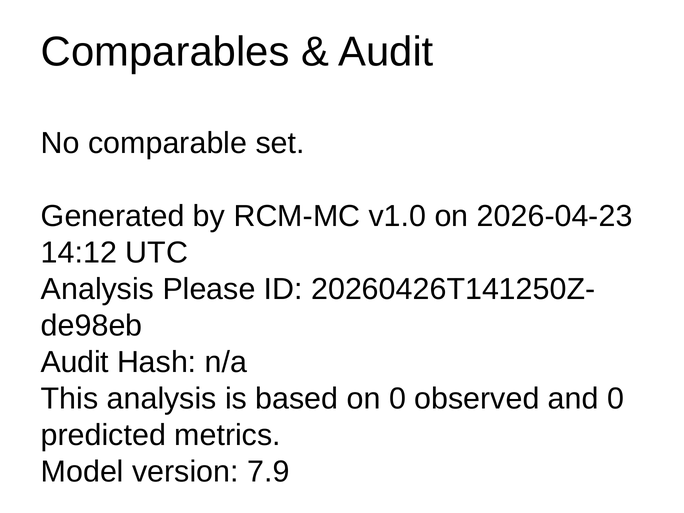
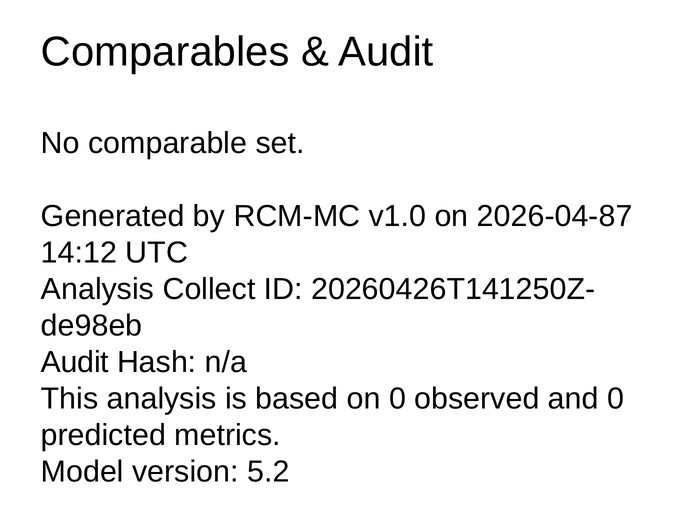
2026-04-23: 2026-04-23 -> 2026-04-87 (555, 216)
Please: Please -> Collect (209, 289)
7.9: 7.9 -> 5.2 (268, 472)
